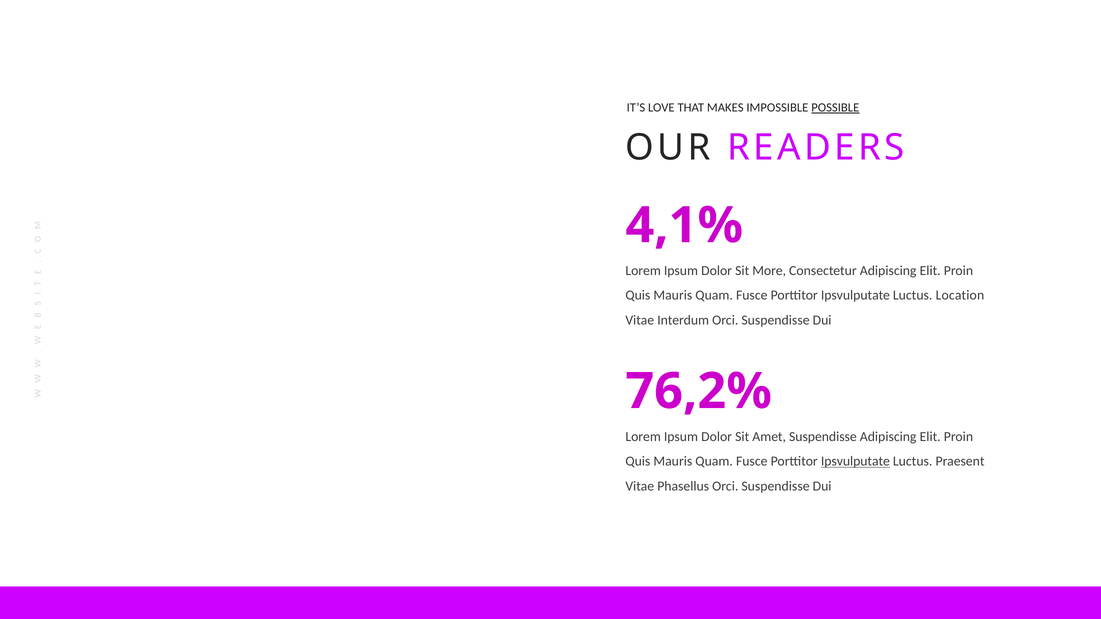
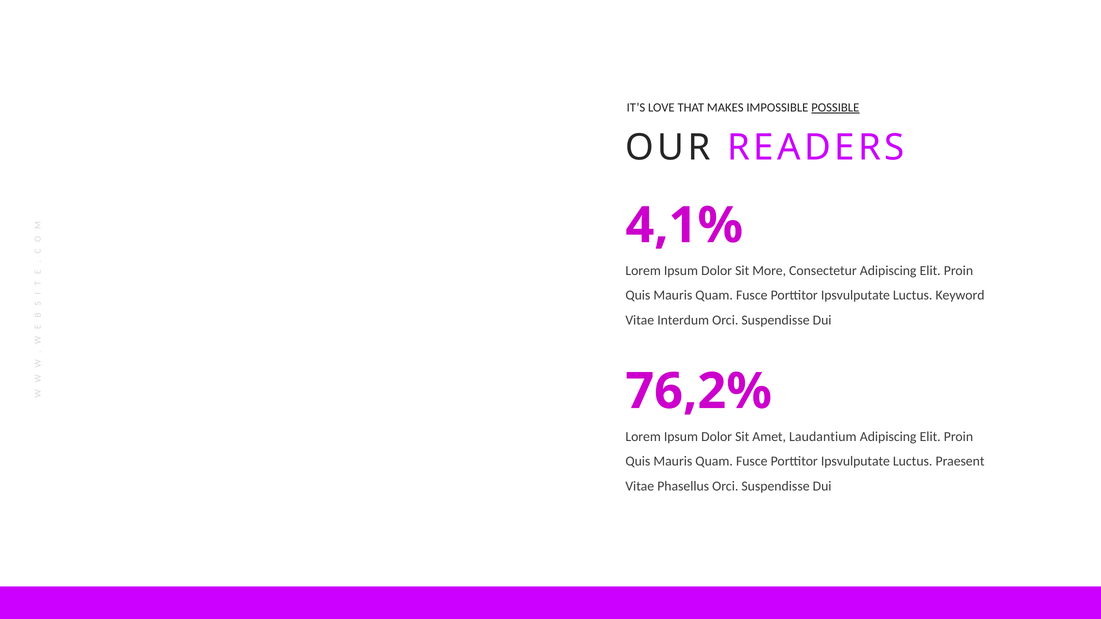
Location: Location -> Keyword (960, 296)
Amet Suspendisse: Suspendisse -> Laudantium (823, 437)
Ipsvulputate underline: present -> none (855, 462)
